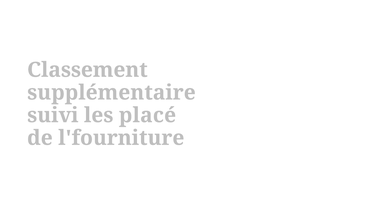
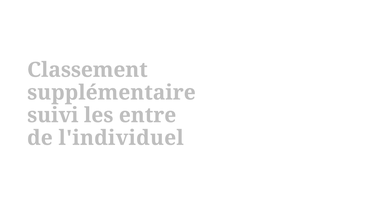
placé: placé -> entre (148, 115)
l'fourniture: l'fourniture -> l'individuel (121, 138)
